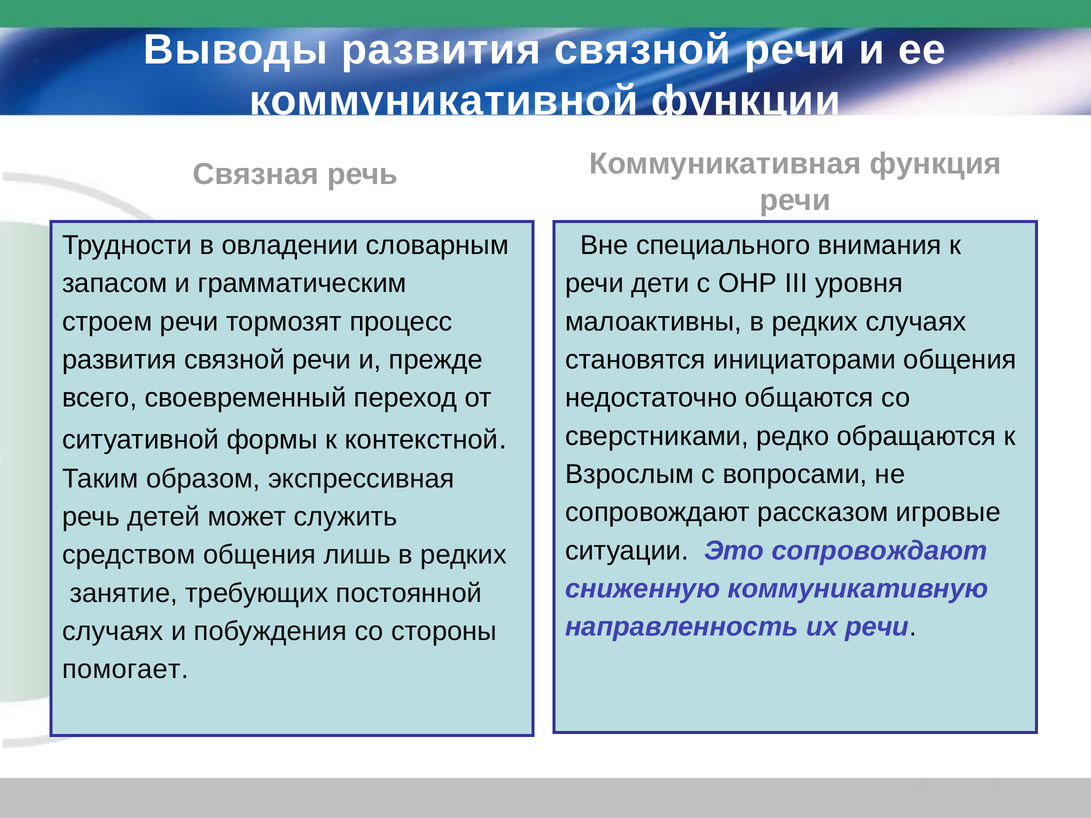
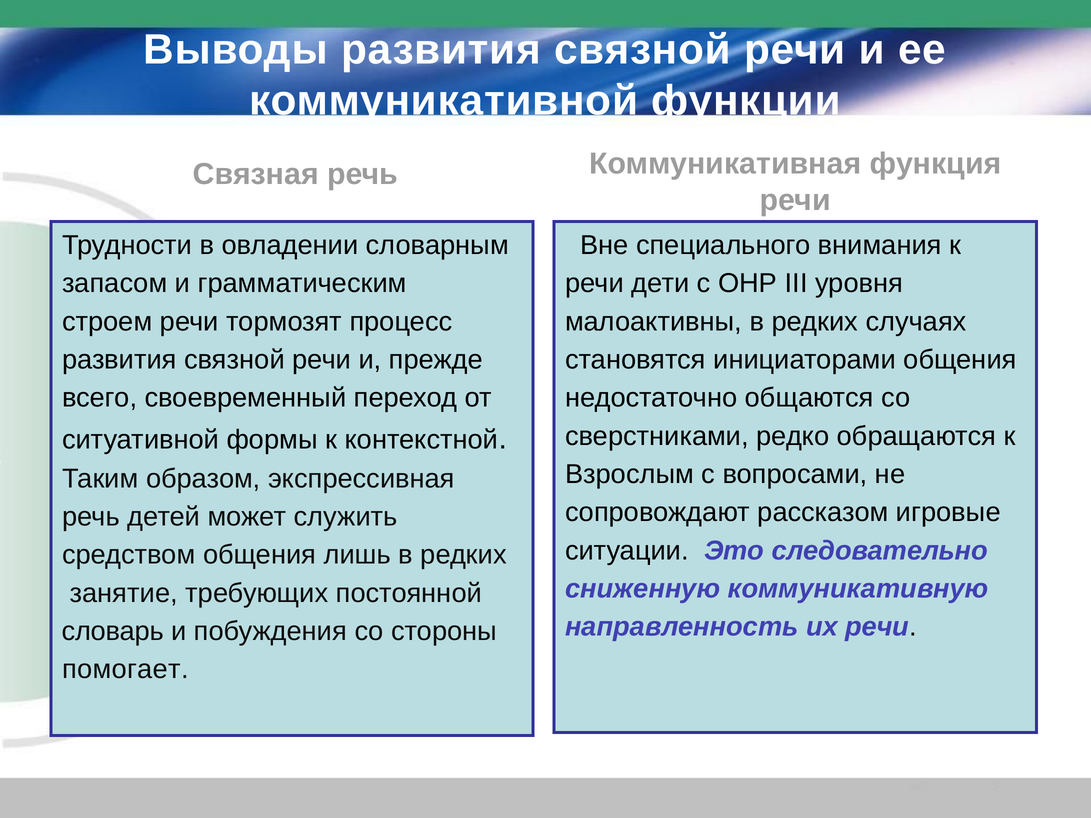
Это сопровождают: сопровождают -> следовательно (880, 551)
случаях: случаях -> словарь (113, 631)
